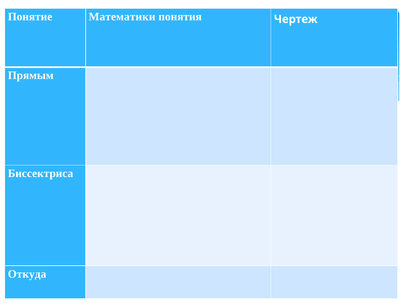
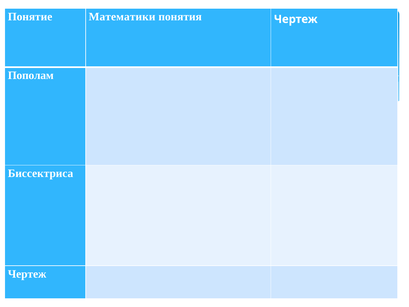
Прямым: Прямым -> Пополам (31, 75)
Откуда: Откуда -> Чертеж (27, 274)
